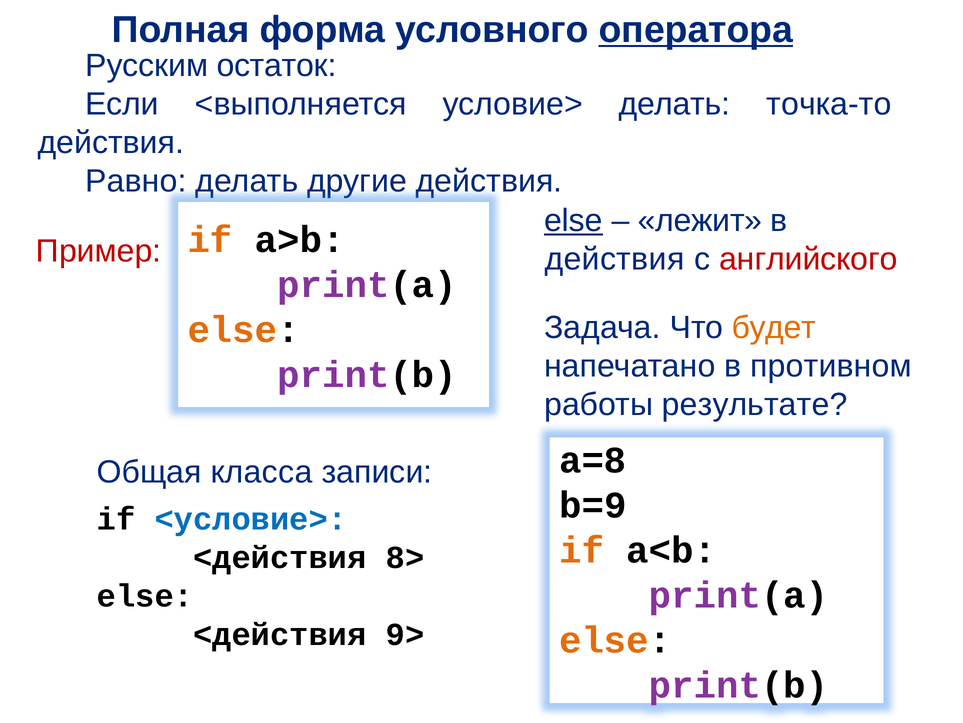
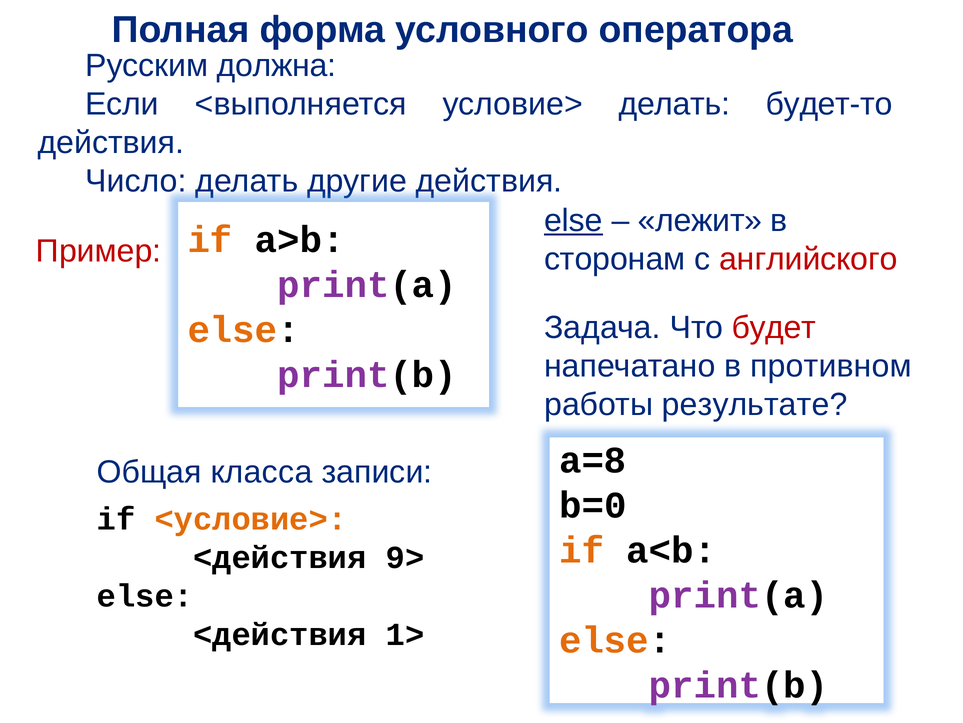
оператора underline: present -> none (696, 30)
остаток: остаток -> должна (277, 65)
точка-то: точка-то -> будет-то (829, 104)
Равно: Равно -> Число (136, 181)
действия: действия -> сторонам (615, 259)
будет colour: orange -> red (774, 327)
b=9: b=9 -> b=0 (593, 505)
<условие> colour: blue -> orange (251, 518)
8>: 8> -> 9> (405, 557)
9>: 9> -> 1> (405, 634)
